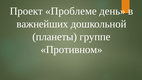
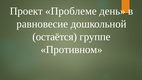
важнейших: важнейших -> равновесие (42, 24)
планеты: планеты -> остаётся (55, 37)
